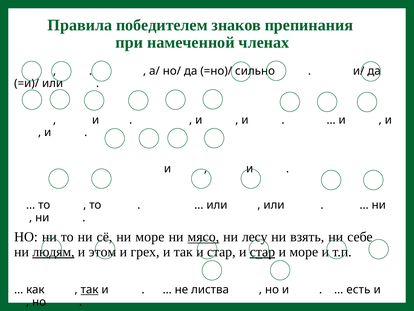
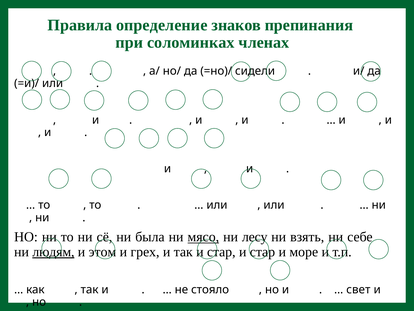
победителем: победителем -> определение (162, 25)
намеченной: намеченной -> соломинках (191, 43)
сильно: сильно -> сидели (255, 71)
ни море: море -> была (150, 237)
стар underline: present -> none (262, 252)
так underline: present -> none (90, 289)
листва: листва -> стояло (210, 289)
есть: есть -> свет (358, 289)
